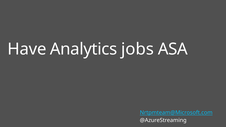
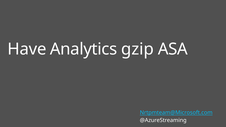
jobs: jobs -> gzip (137, 49)
